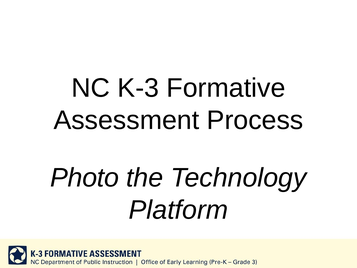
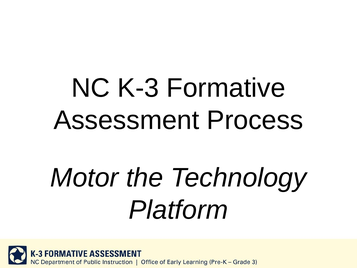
Photo: Photo -> Motor (84, 178)
